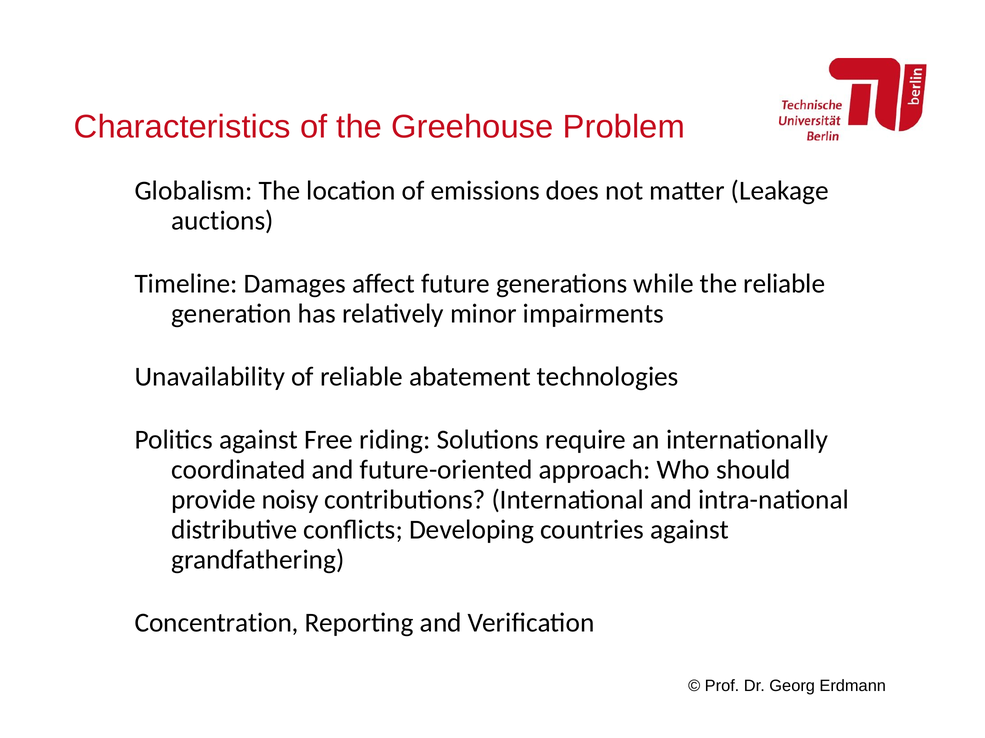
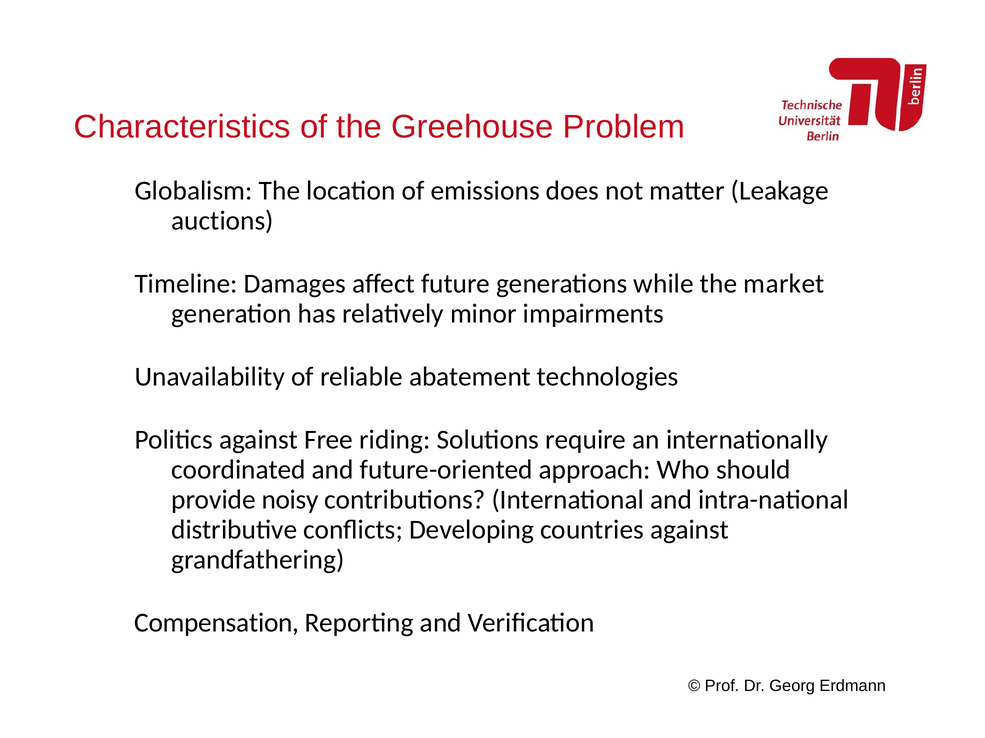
the reliable: reliable -> market (784, 284)
Concentration: Concentration -> Compensation (217, 623)
